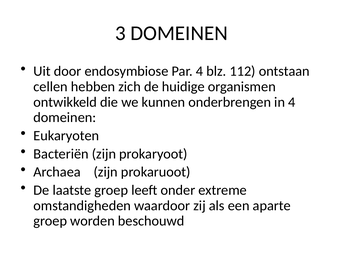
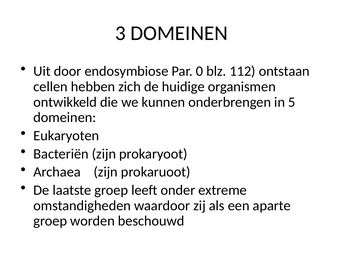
Par 4: 4 -> 0 (200, 71)
in 4: 4 -> 5 (292, 102)
